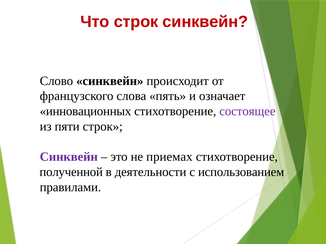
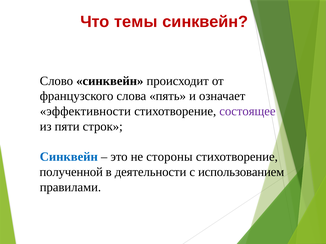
Что строк: строк -> темы (136, 22)
инновационных: инновационных -> эффективности (85, 111)
Синквейн colour: purple -> blue (69, 157)
приемах: приемах -> стороны (169, 157)
